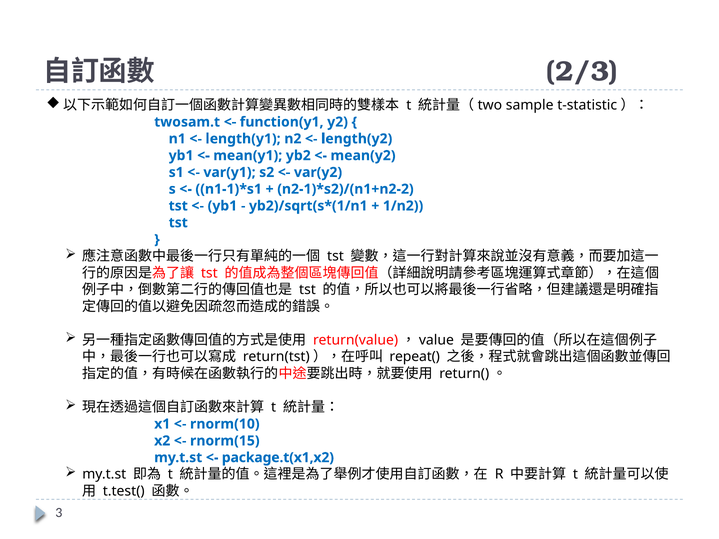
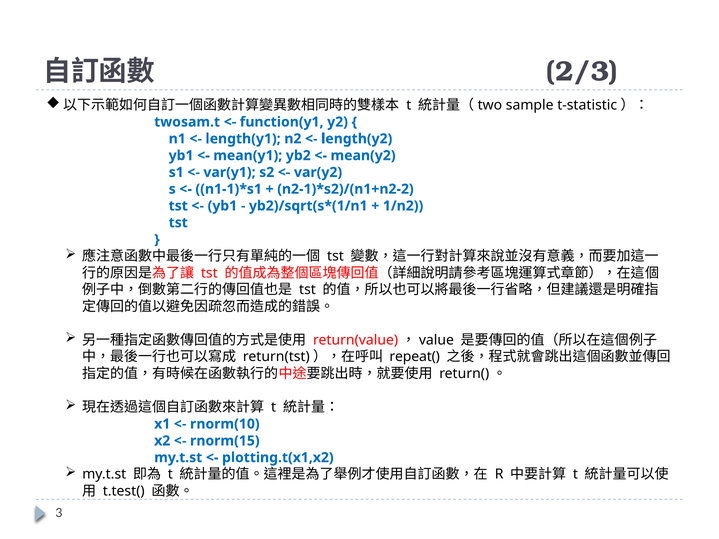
package.t(x1,x2: package.t(x1,x2 -> plotting.t(x1,x2 (278, 458)
